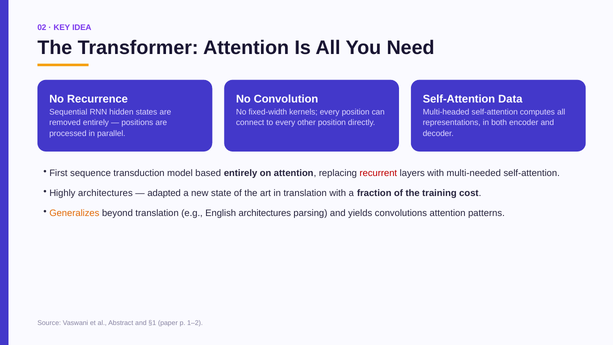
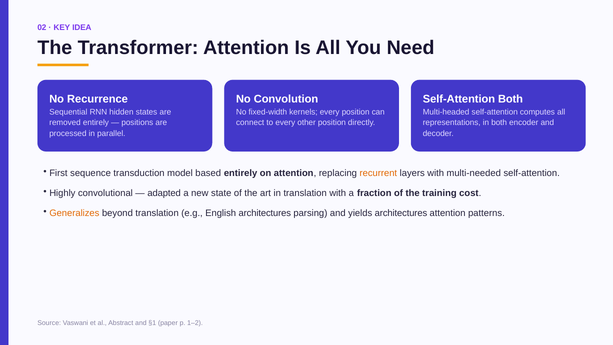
Self-Attention Data: Data -> Both (510, 99)
recurrent colour: red -> orange (378, 173)
Highly architectures: architectures -> convolutional (105, 193)
yields convolutions: convolutions -> architectures (401, 213)
